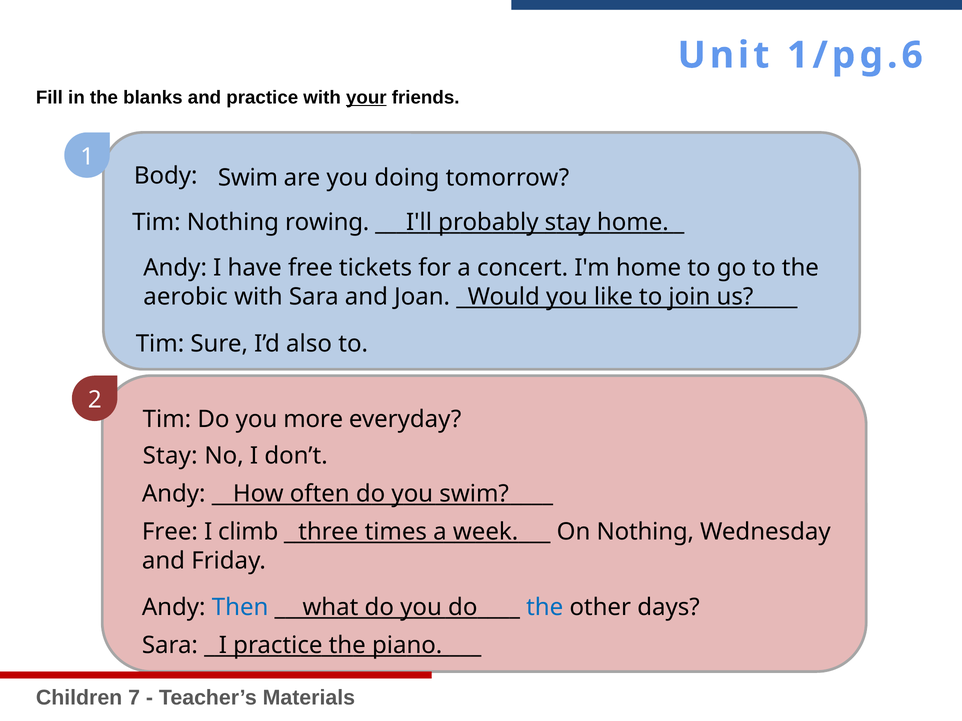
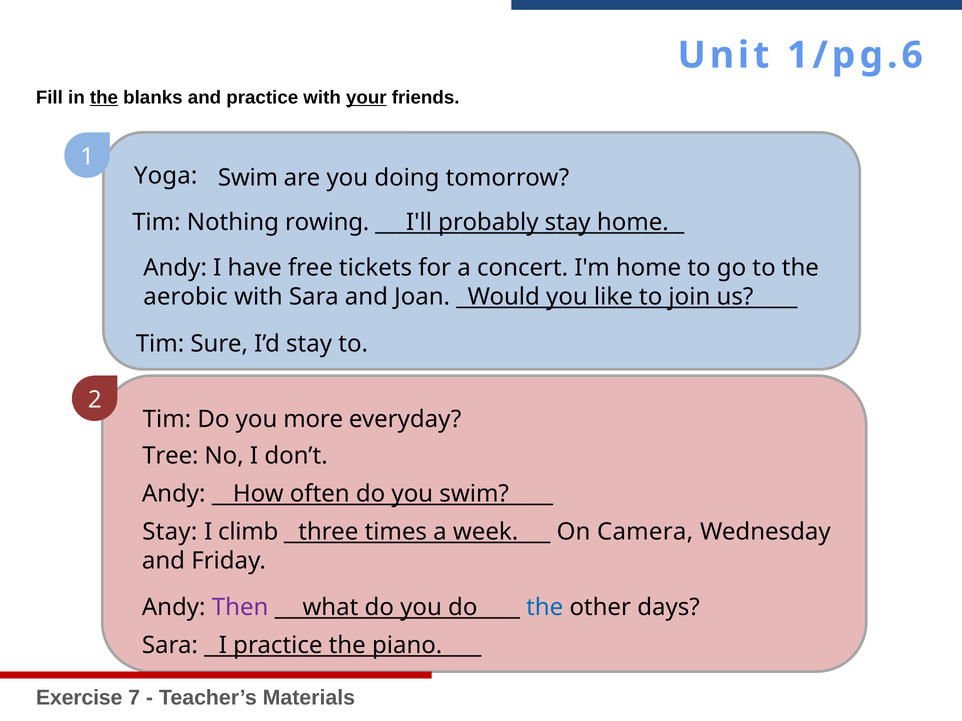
the underline: none -> present (104, 98)
Body: Body -> Yoga (166, 176)
I’d also: also -> stay (309, 344)
Stay: Stay -> Tree (170, 456)
Free: Free -> Stay (170, 532)
On Nothing: Nothing -> Camera (645, 532)
Then colour: blue -> purple (240, 608)
Children: Children -> Exercise (79, 698)
